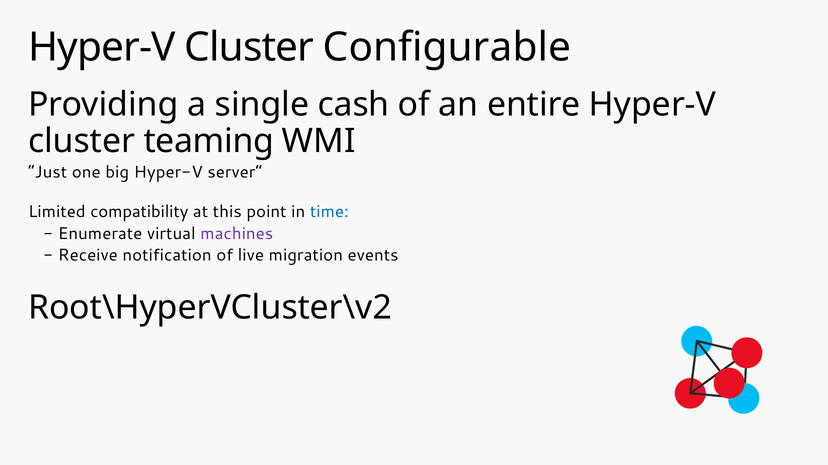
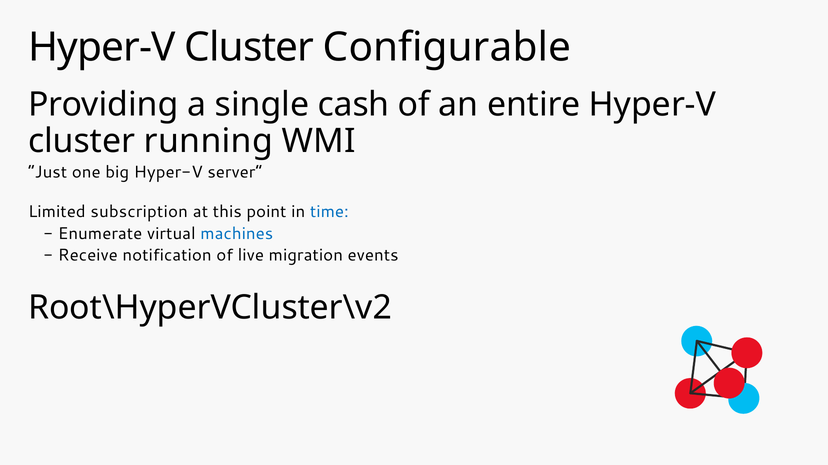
teaming: teaming -> running (208, 141)
compatibility: compatibility -> subscription (139, 212)
machines colour: purple -> blue (237, 234)
